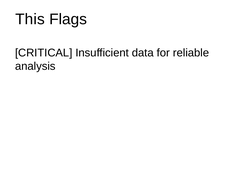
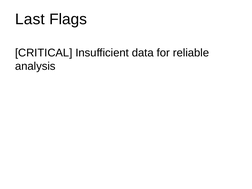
This: This -> Last (30, 19)
